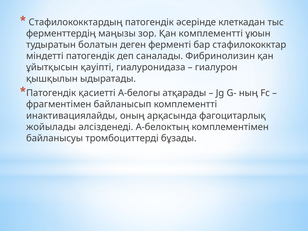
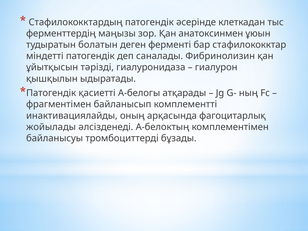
Қан комплементті: комплементті -> анатоксинмен (211, 34)
қауіпті: қауіпті -> тәрізді (97, 67)
